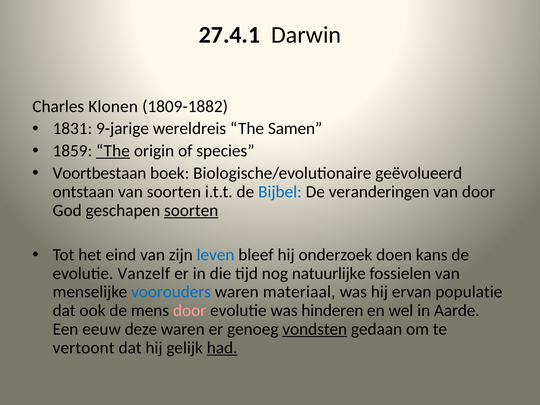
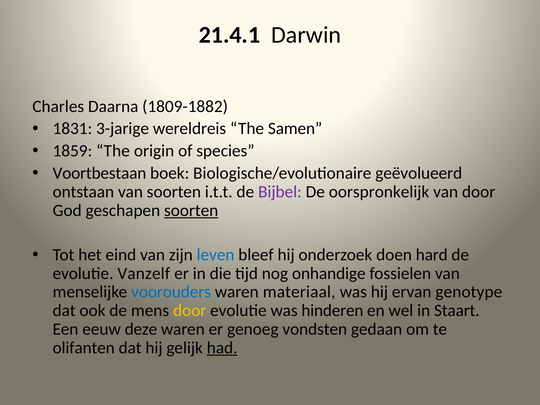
27.4.1: 27.4.1 -> 21.4.1 (229, 35)
Klonen: Klonen -> Daarna (113, 106)
9-jarige: 9-jarige -> 3-jarige (123, 129)
The underline: present -> none (113, 151)
Bijbel colour: blue -> purple (280, 192)
veranderingen: veranderingen -> oorspronkelijk (379, 192)
kans: kans -> hard (432, 255)
natuurlijke: natuurlijke -> onhandige (329, 273)
populatie: populatie -> genotype (469, 292)
door colour: pink -> yellow (190, 311)
Aarde: Aarde -> Staart (457, 311)
vondsten underline: present -> none (315, 329)
vertoont: vertoont -> olifanten (84, 348)
